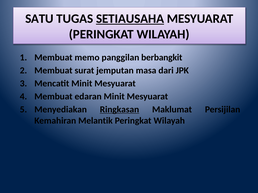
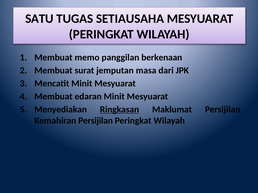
SETIAUSAHA underline: present -> none (130, 19)
berbangkit: berbangkit -> berkenaan (162, 58)
Kemahiran Melantik: Melantik -> Persijilan (96, 121)
